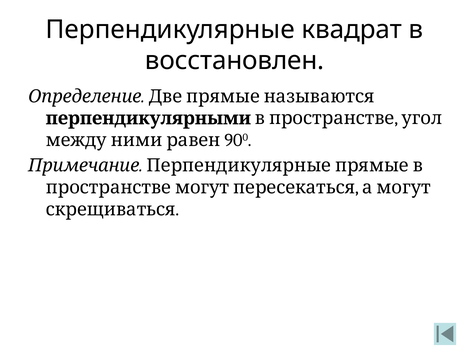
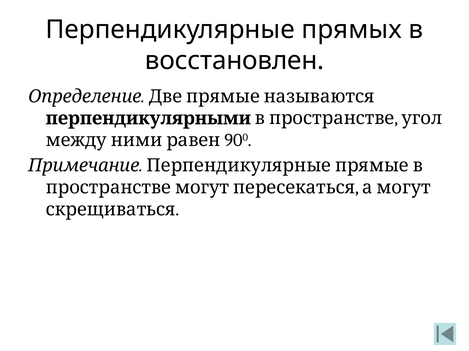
квадрат: квадрат -> прямых (352, 30)
